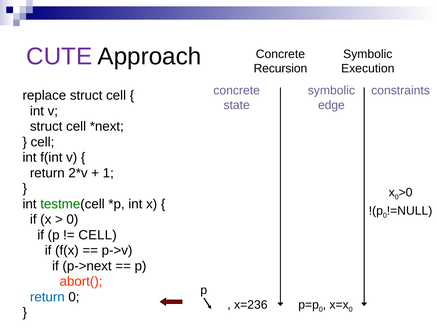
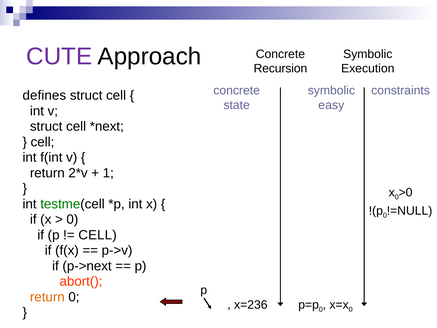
replace: replace -> defines (44, 95)
edge: edge -> easy (331, 105)
return colour: blue -> orange (47, 297)
